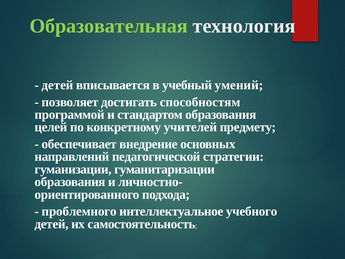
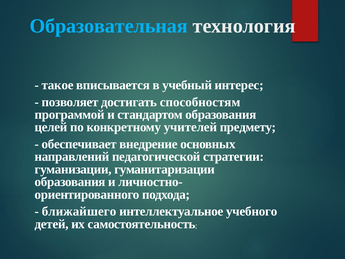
Образовательная colour: light green -> light blue (109, 26)
детей: детей -> такое (58, 85)
умений: умений -> интерес (239, 85)
проблемного: проблемного -> ближайшего (79, 211)
